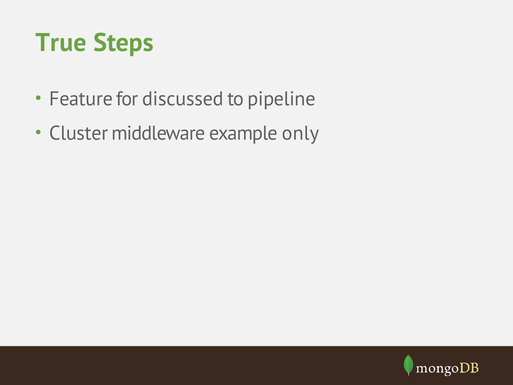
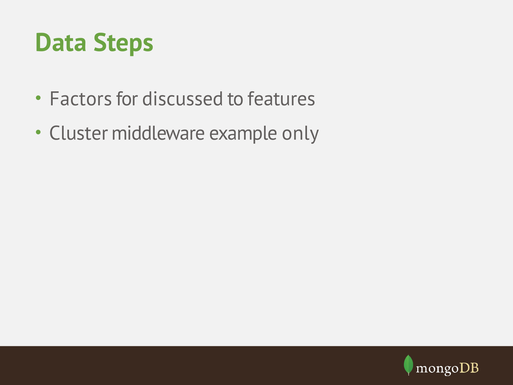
True: True -> Data (61, 43)
Feature: Feature -> Factors (81, 99)
pipeline: pipeline -> features (282, 99)
